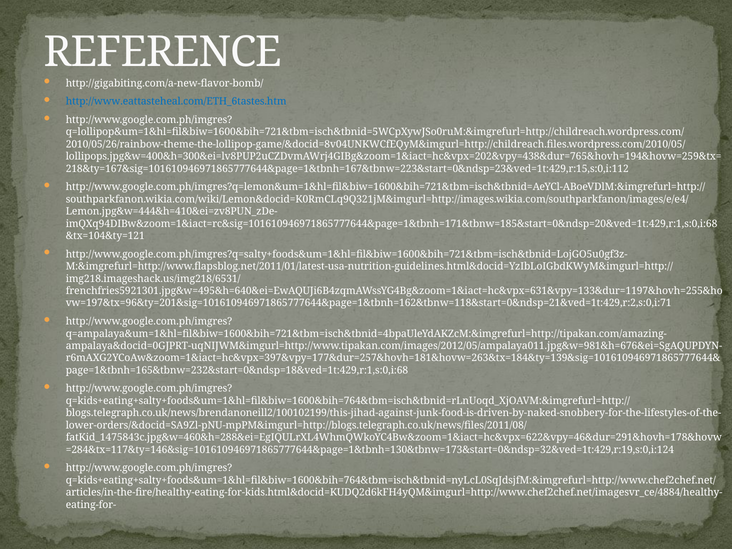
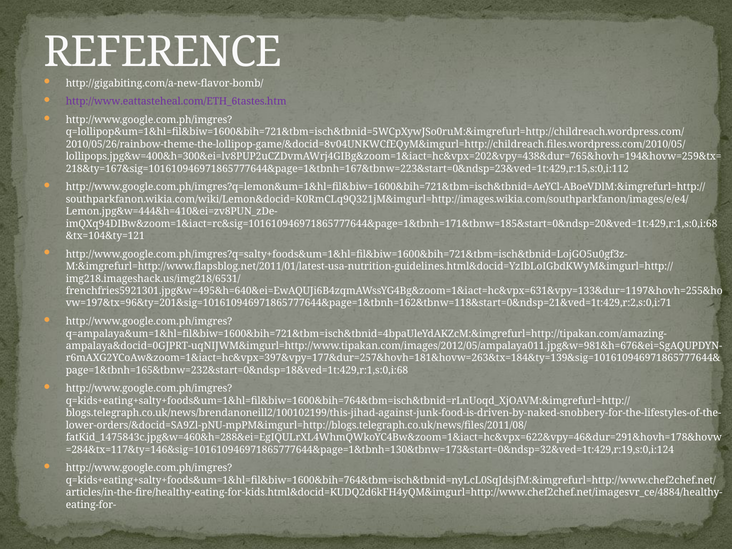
http://www.eattasteheal.com/ETH_6tastes.htm colour: blue -> purple (176, 101)
